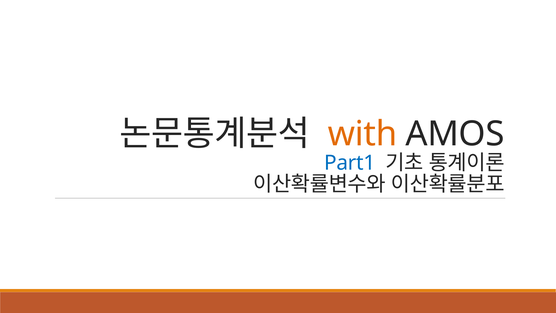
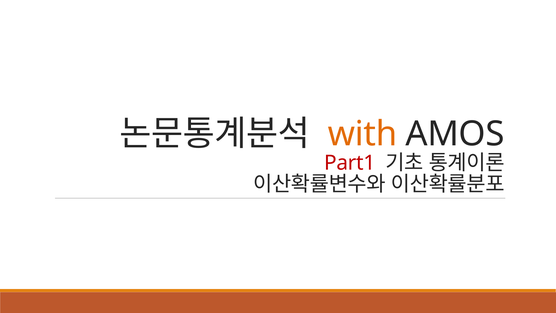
Part1 colour: blue -> red (350, 163)
